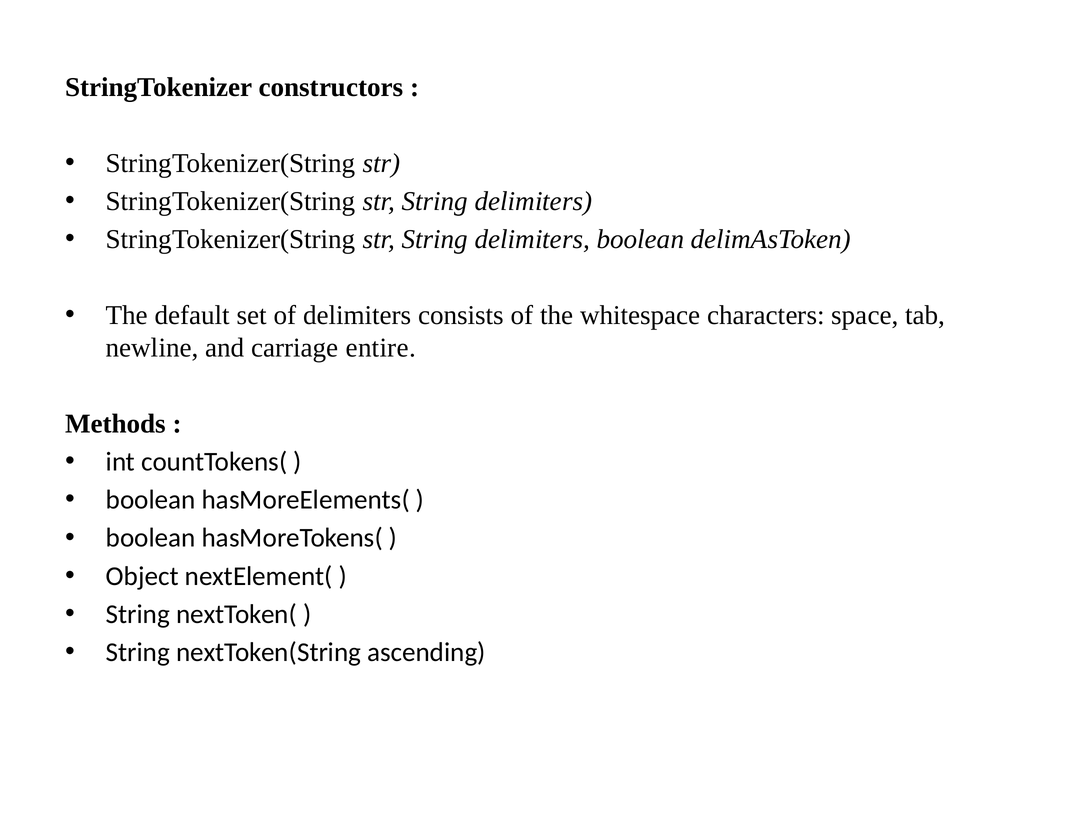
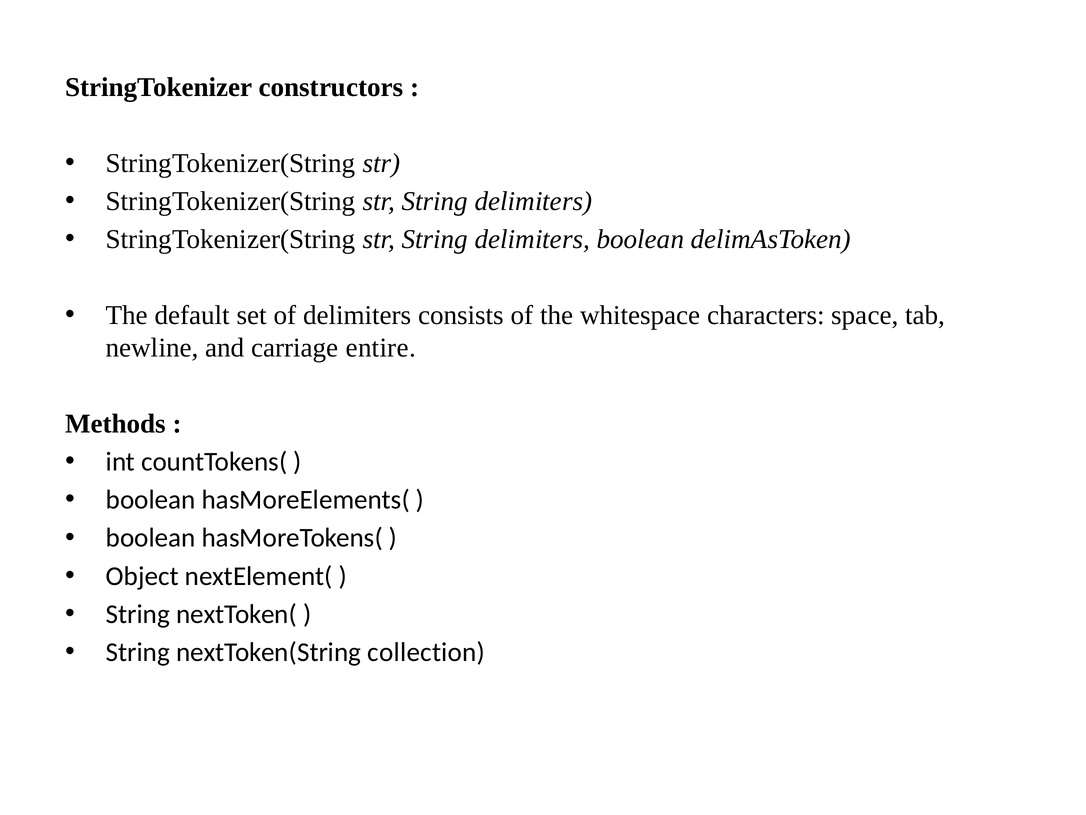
ascending: ascending -> collection (426, 652)
